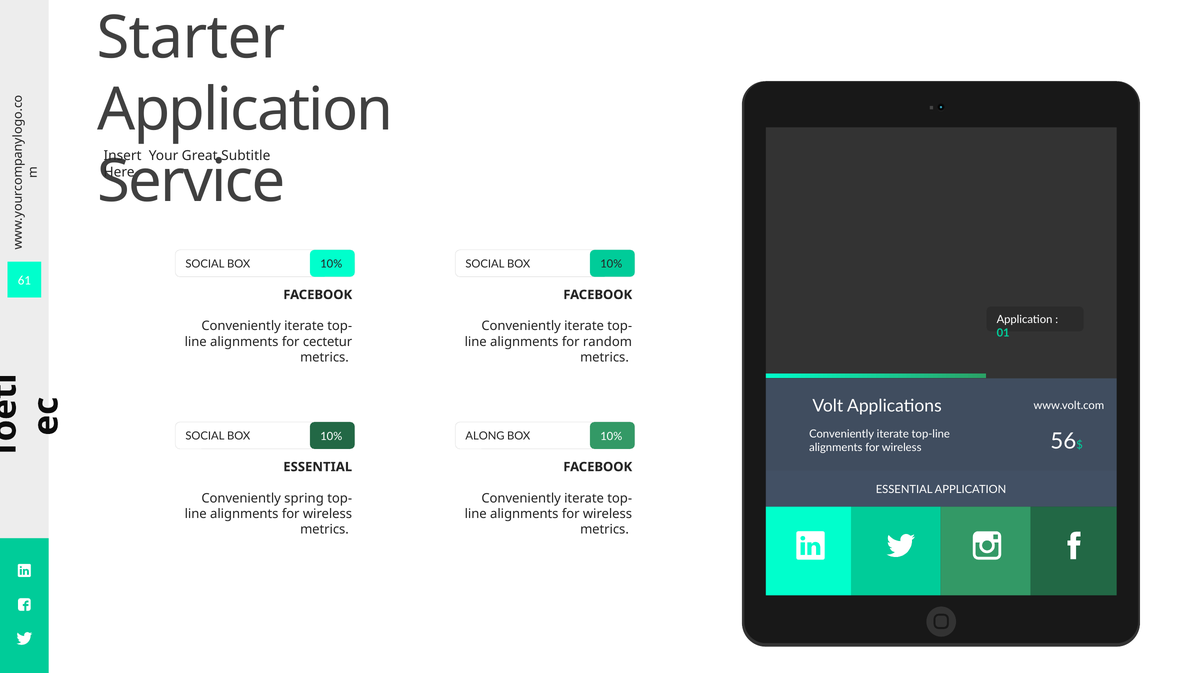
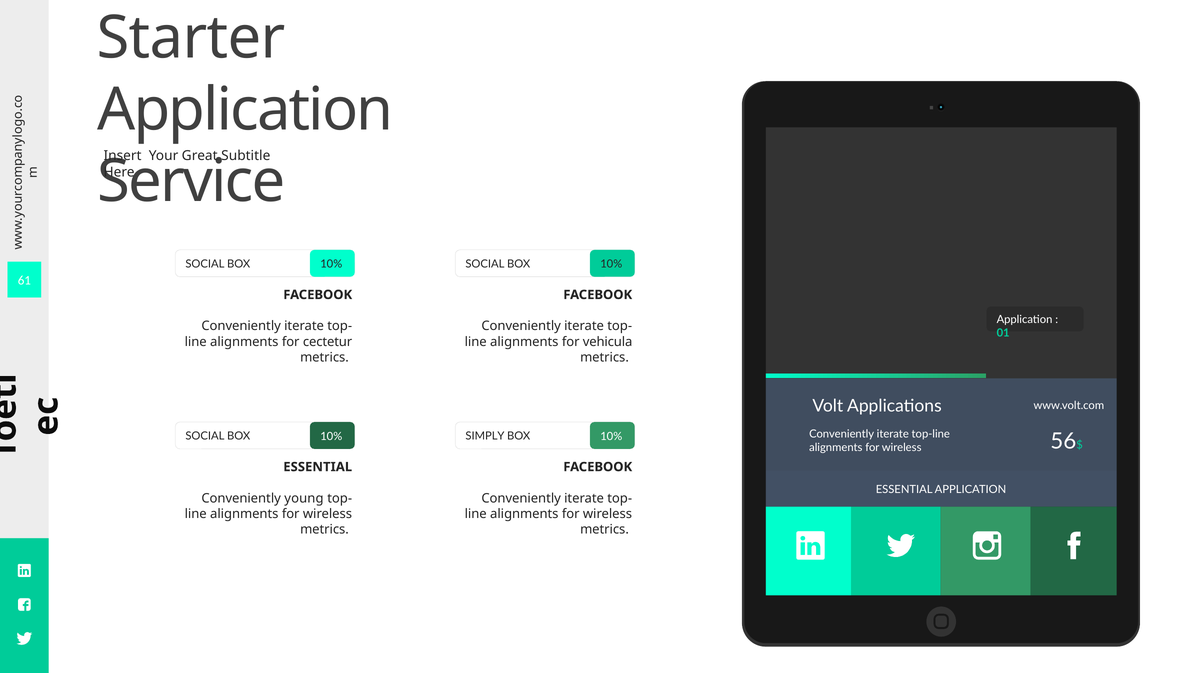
random: random -> vehicula (608, 342)
ALONG: ALONG -> SIMPLY (485, 436)
spring: spring -> young (304, 498)
